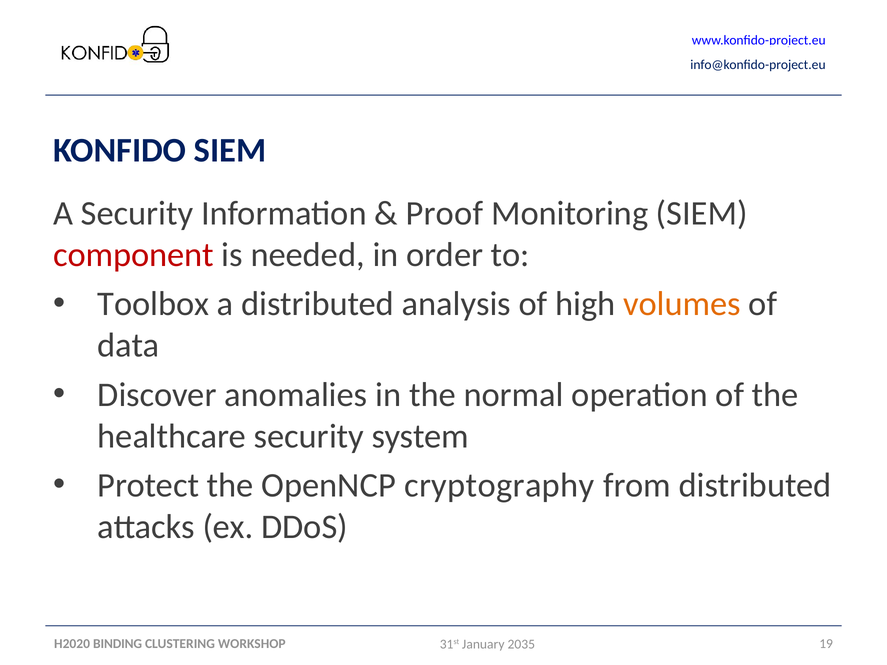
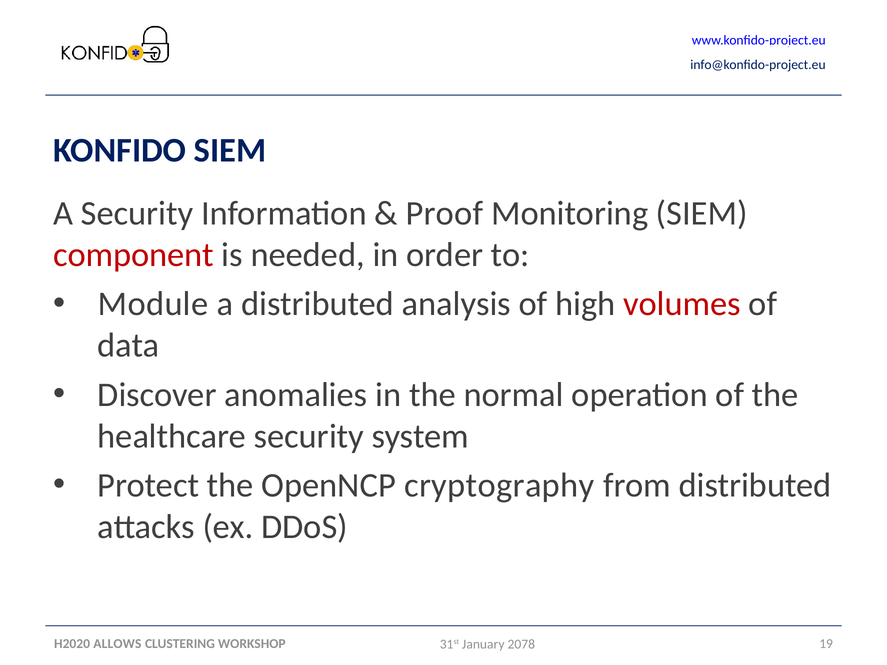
Toolbox: Toolbox -> Module (153, 304)
volumes colour: orange -> red (682, 304)
BINDING: BINDING -> ALLOWS (117, 644)
2035: 2035 -> 2078 (521, 644)
